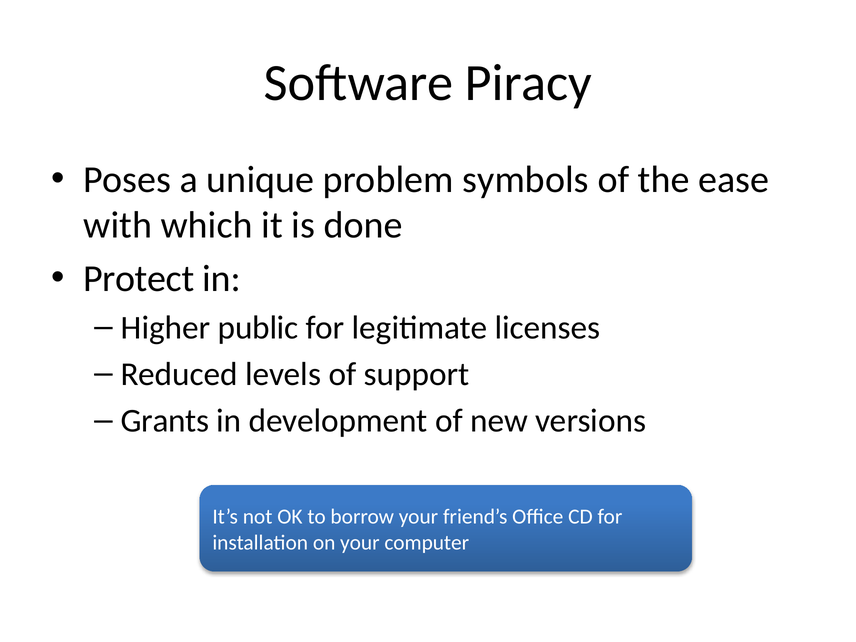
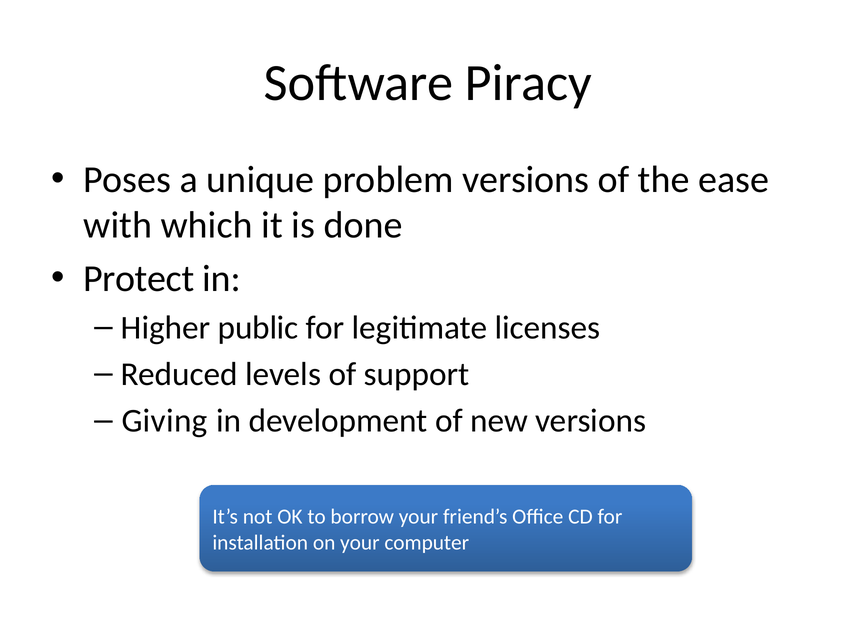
problem symbols: symbols -> versions (526, 180)
Grants: Grants -> Giving (165, 421)
